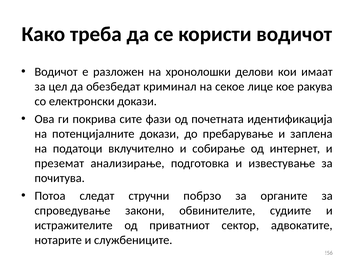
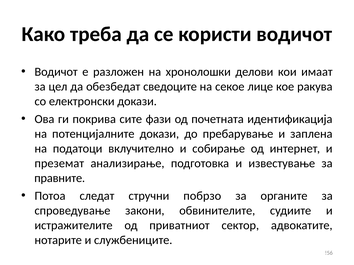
криминал: криминал -> сведоците (170, 87)
почитува: почитува -> правните (60, 178)
